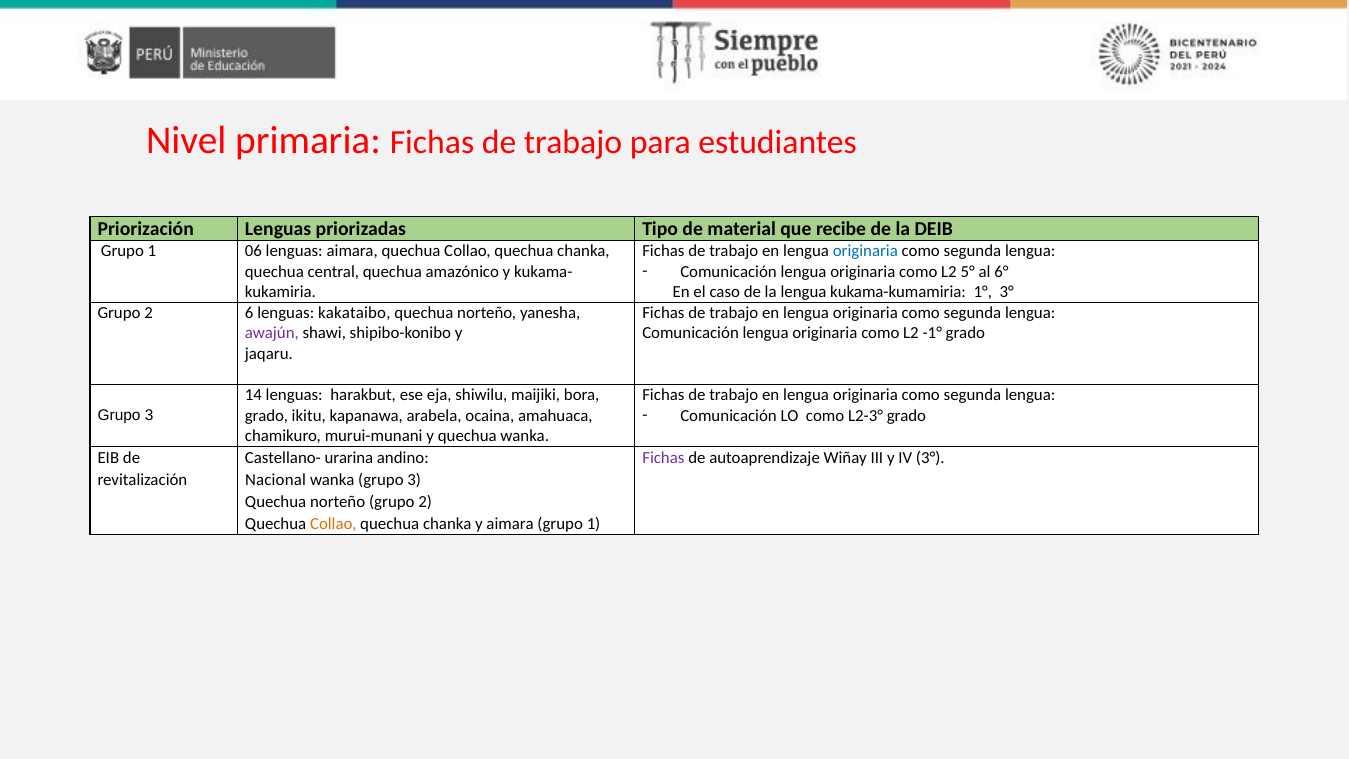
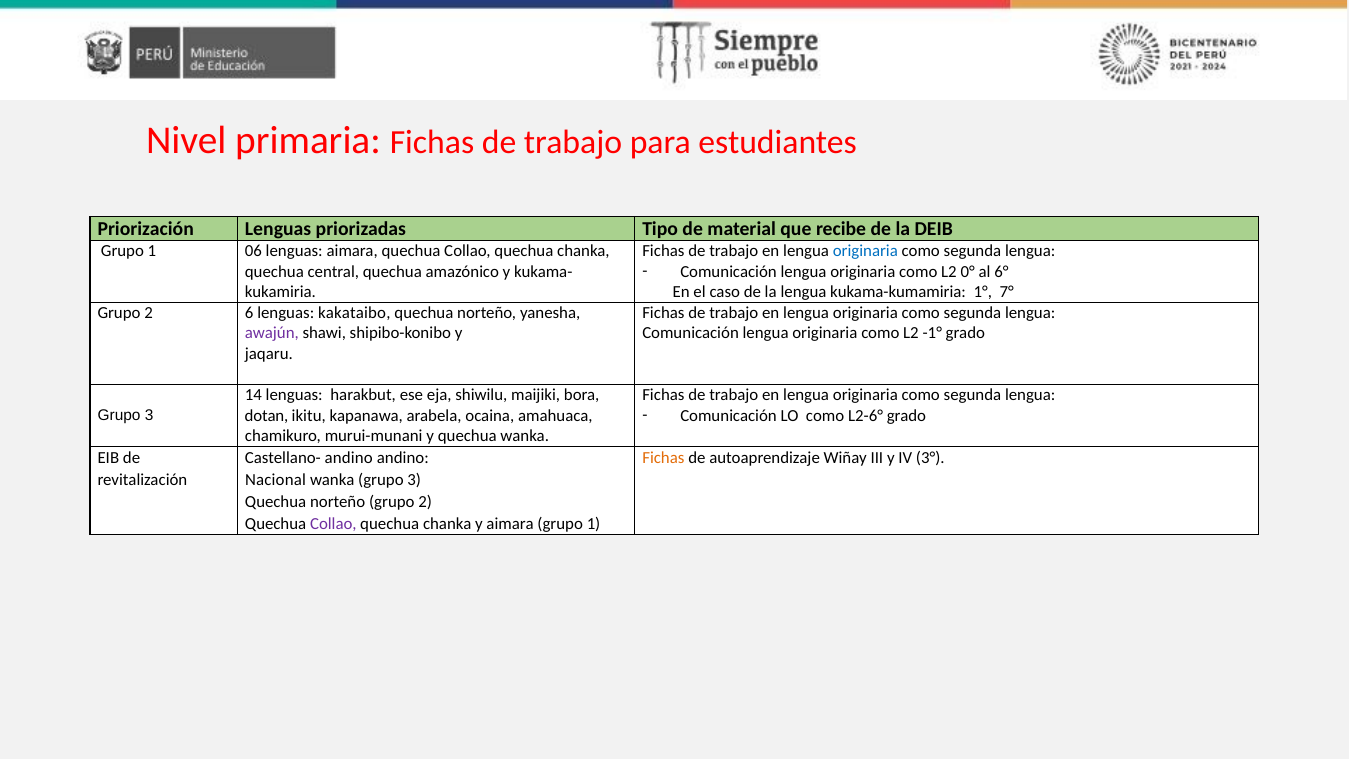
5°: 5° -> 0° (968, 271)
1° 3°: 3° -> 7° (1007, 292)
L2-3°: L2-3° -> L2-6° (866, 415)
grado: grado -> dotan (267, 415)
Castellano- urarina: urarina -> andino (349, 458)
Fichas colour: purple -> orange (663, 458)
Collao colour: orange -> purple (333, 524)
